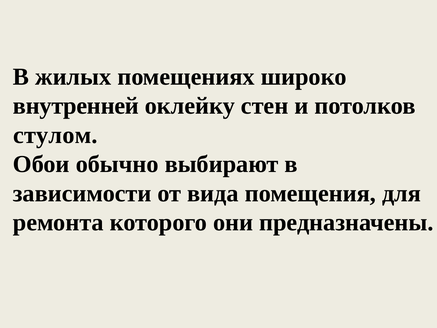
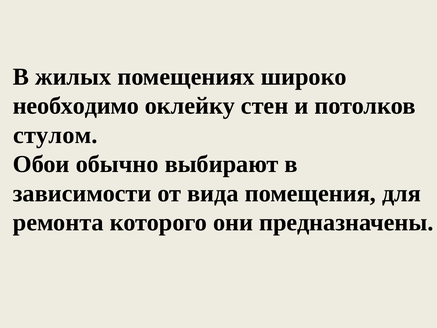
внутренней: внутренней -> необходимо (76, 106)
